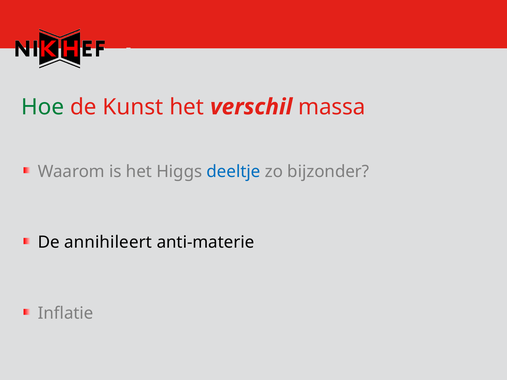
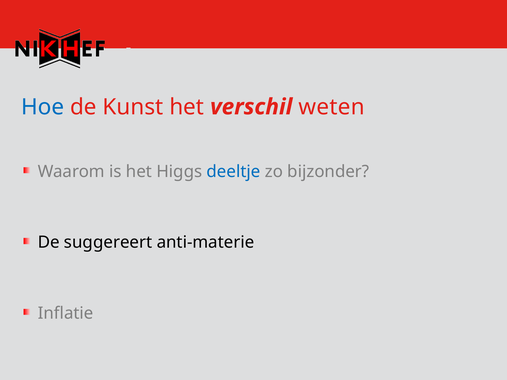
Hoe colour: green -> blue (43, 107)
massa: massa -> weten (332, 107)
annihileert: annihileert -> suggereert (108, 243)
